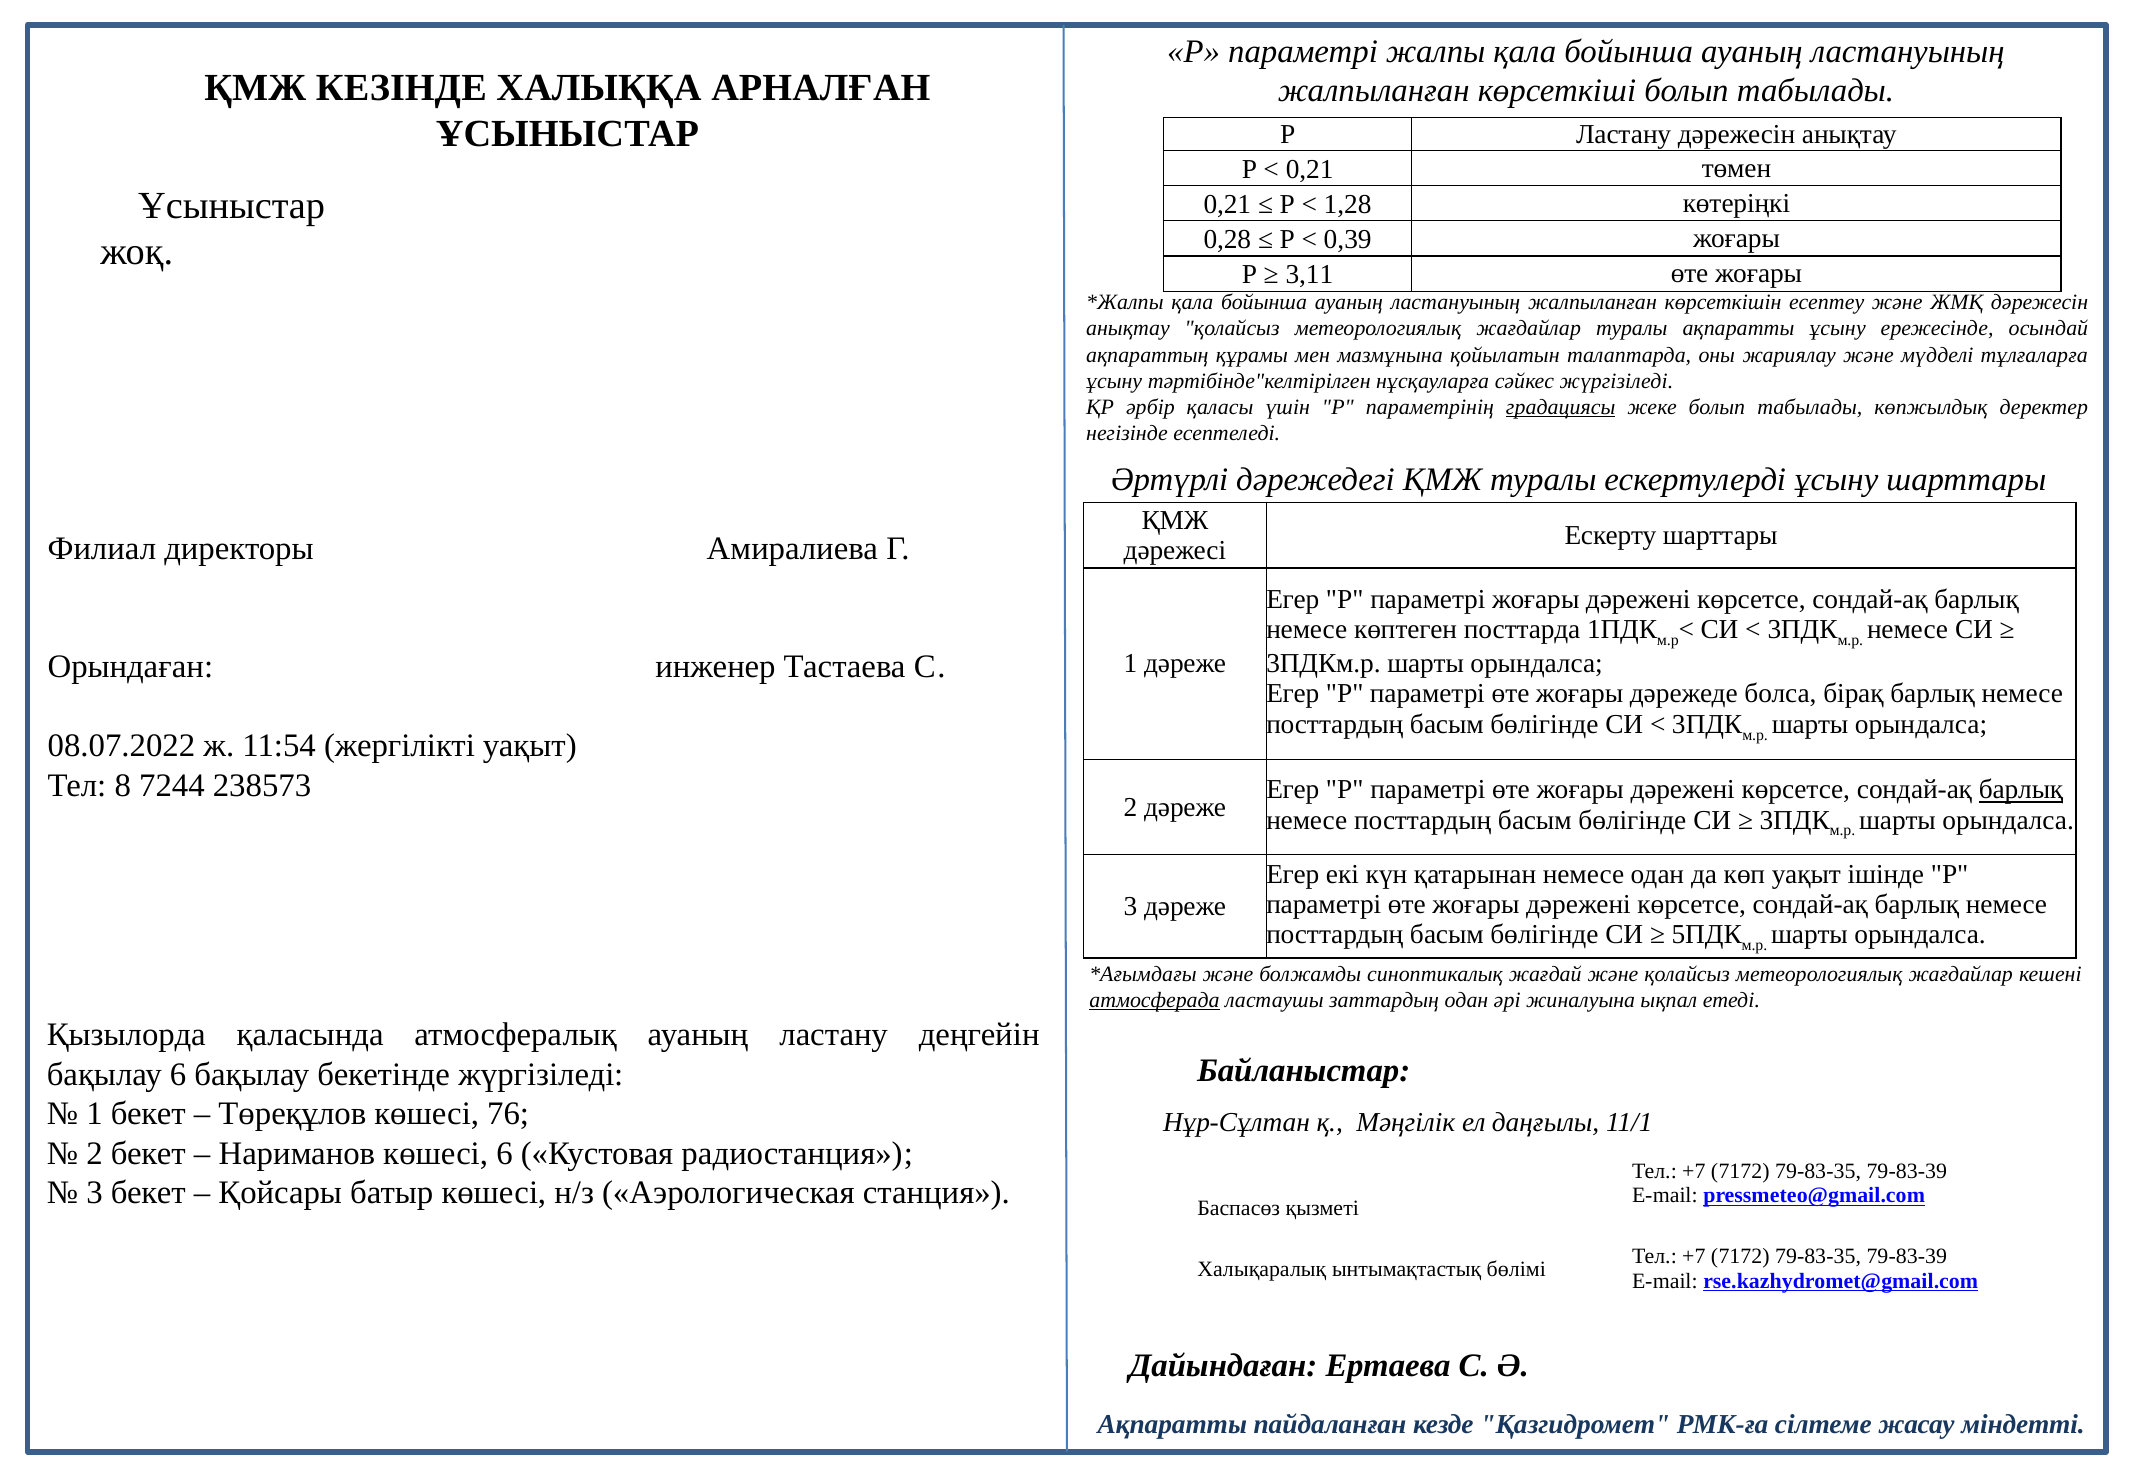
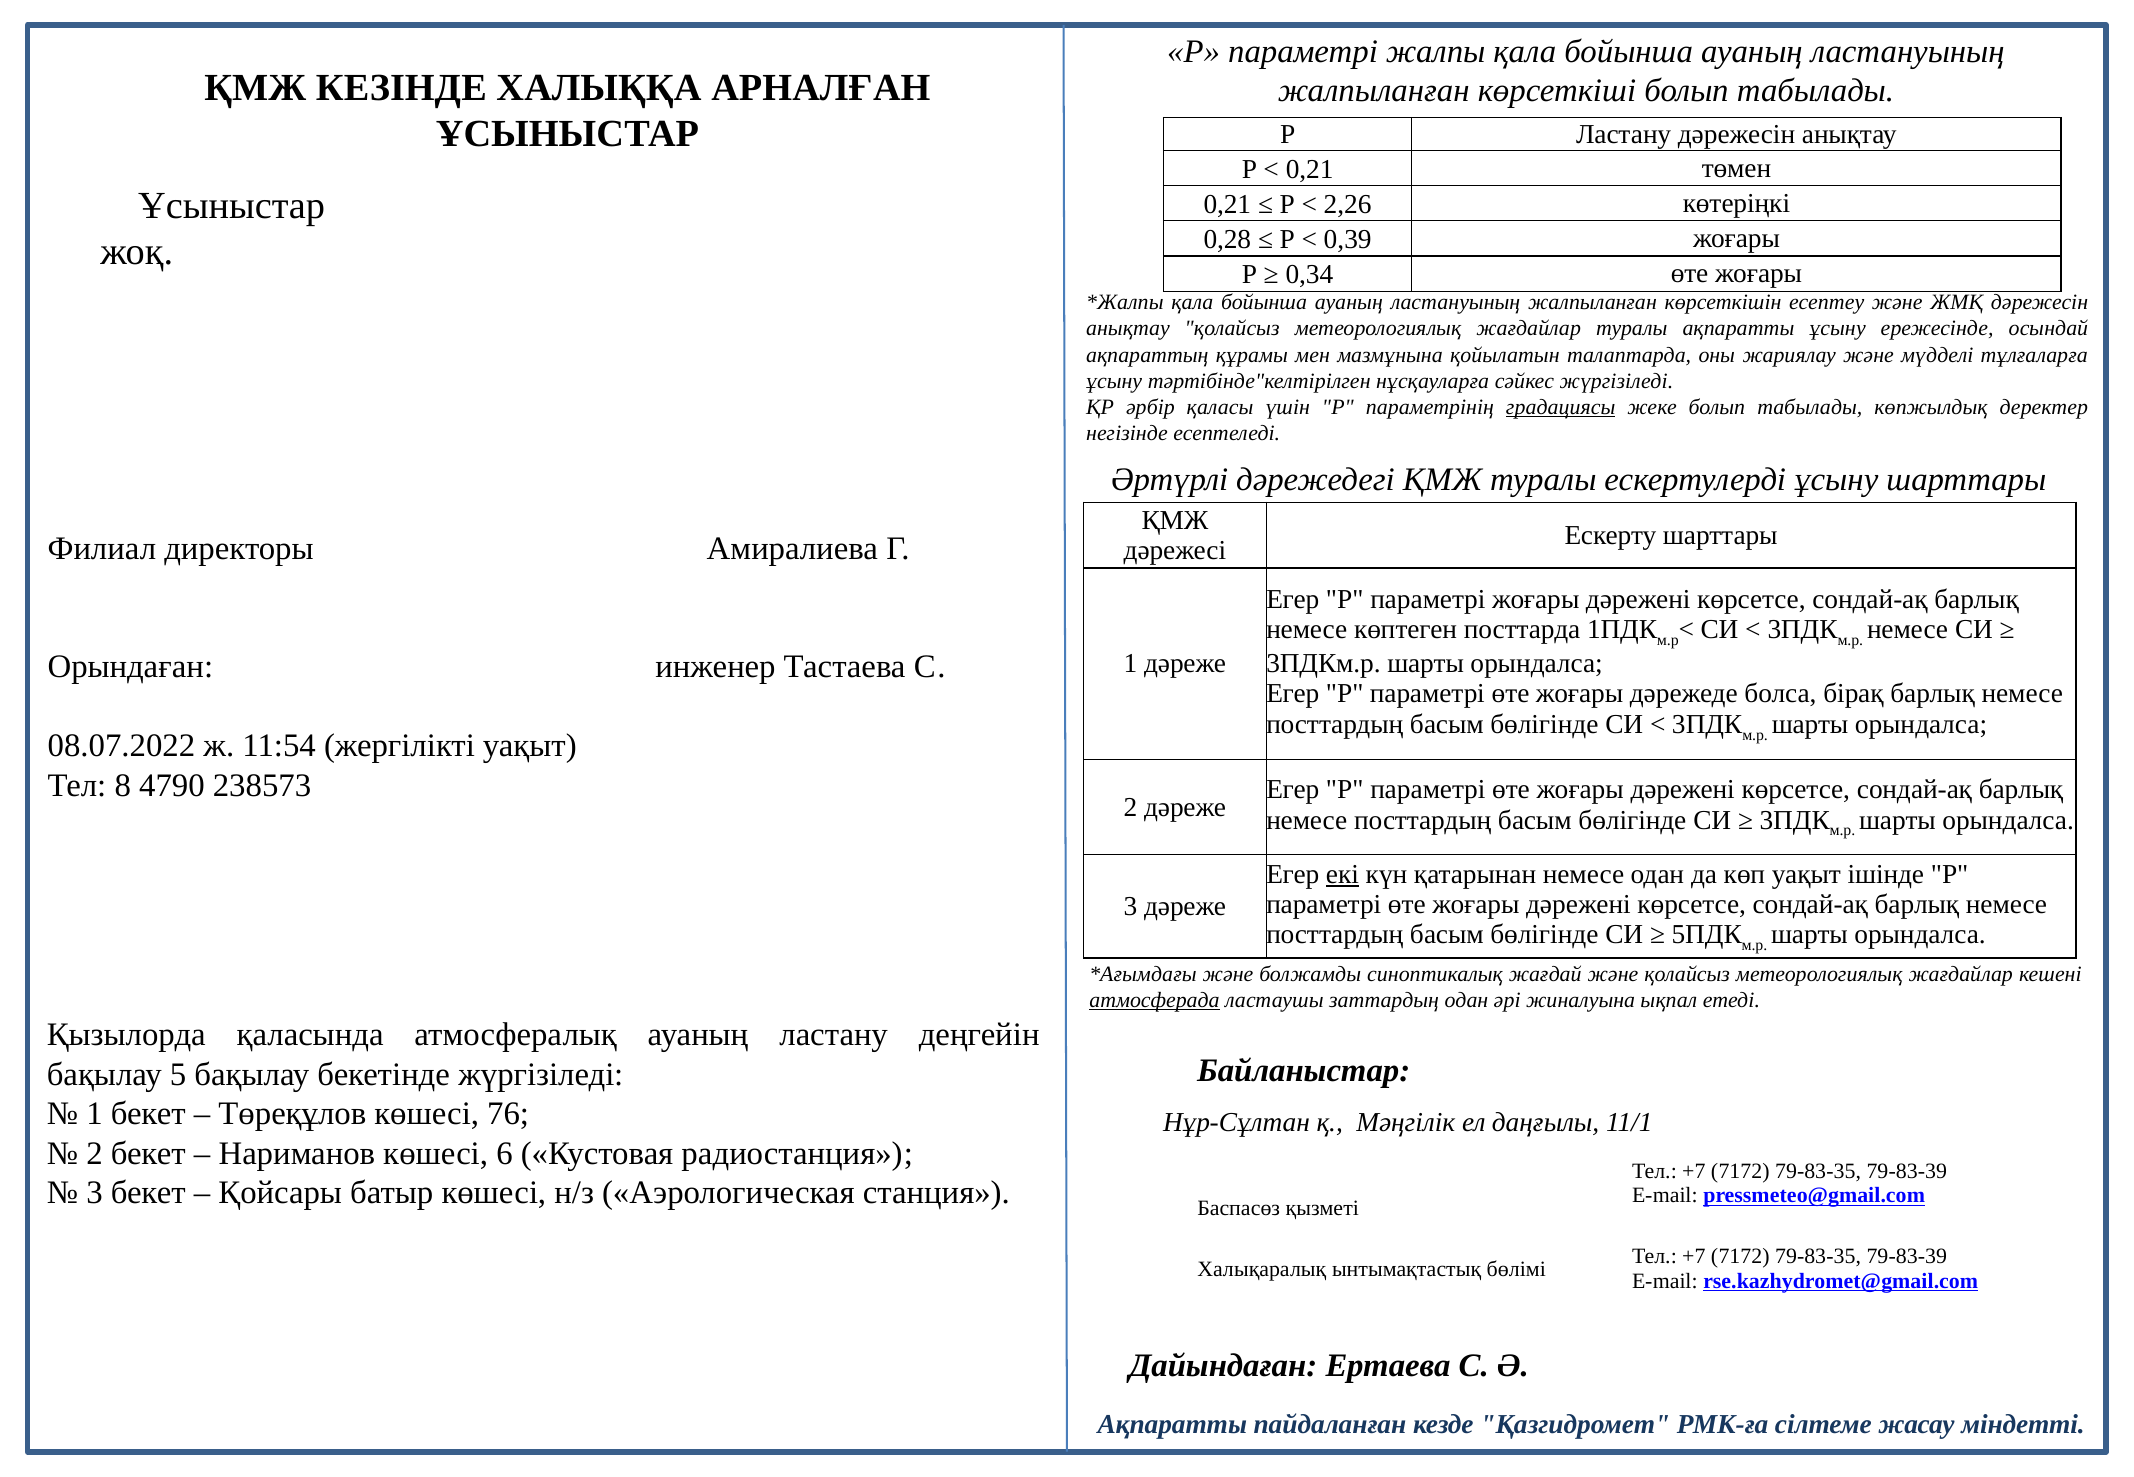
1,28: 1,28 -> 2,26 (1348, 204)
3,11: 3,11 -> 0,34 (1309, 275)
7244: 7244 -> 4790 (172, 785)
барлық underline: present -> none (2021, 790)
екі underline: none -> present (1342, 875)
бақылау 6: 6 -> 5 (178, 1075)
